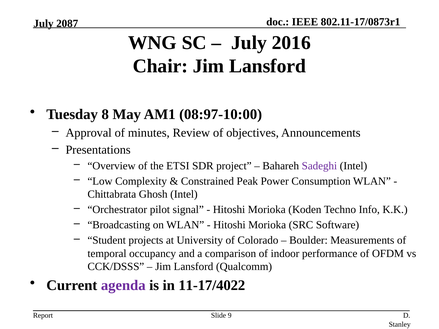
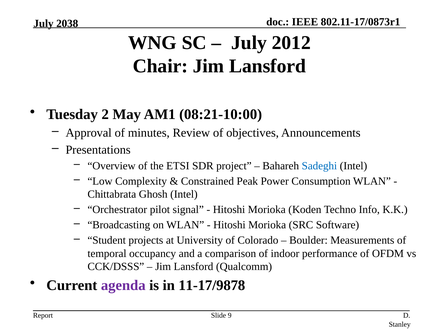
2087: 2087 -> 2038 (67, 23)
2016: 2016 -> 2012 (291, 43)
8: 8 -> 2 (105, 114)
08:97-10:00: 08:97-10:00 -> 08:21-10:00 (221, 114)
Sadeghi colour: purple -> blue (319, 166)
11-17/4022: 11-17/4022 -> 11-17/9878 (212, 285)
